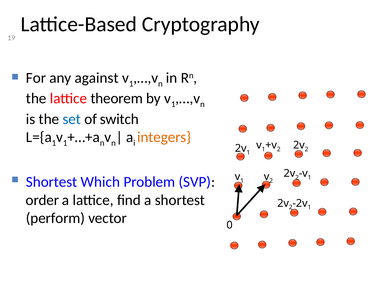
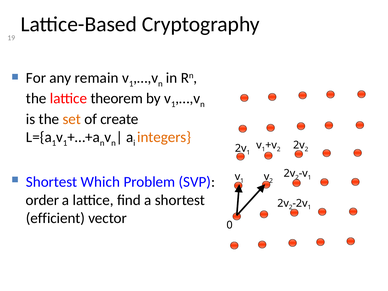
against: against -> remain (97, 78)
set colour: blue -> orange (72, 119)
switch: switch -> create (119, 119)
perform: perform -> efficient (55, 218)
